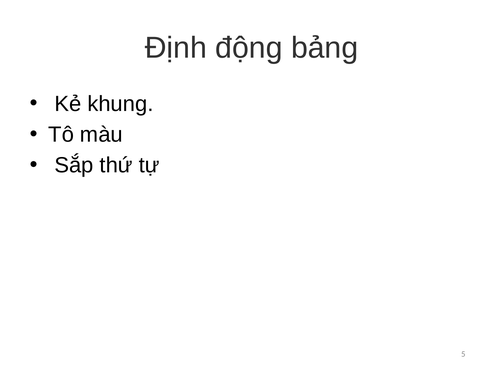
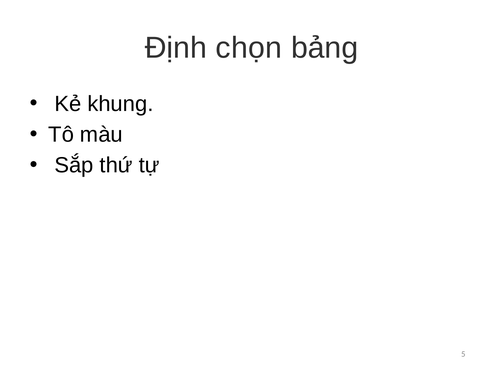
động: động -> chọn (249, 48)
